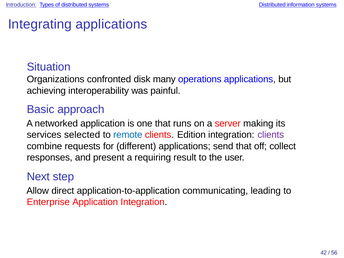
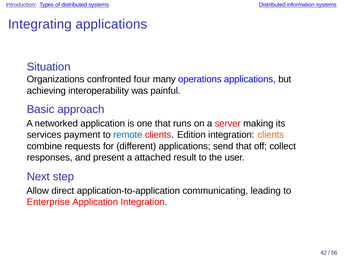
disk: disk -> four (142, 79)
selected: selected -> payment (82, 135)
clients colour: purple -> orange (271, 135)
requiring: requiring -> attached (153, 158)
